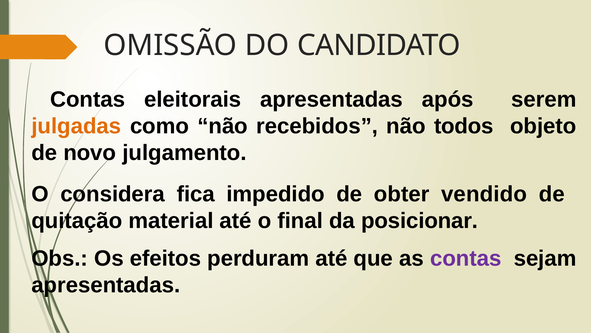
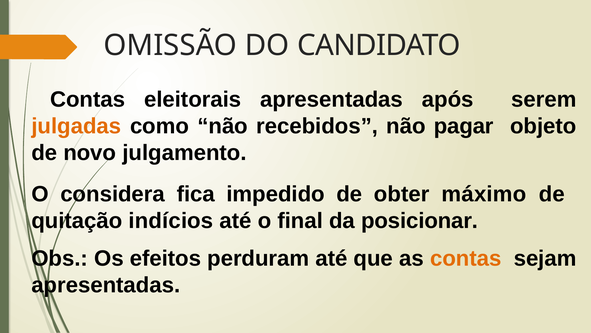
todos: todos -> pagar (464, 126)
vendido: vendido -> máximo (484, 194)
material: material -> indícios (171, 220)
contas colour: purple -> orange (466, 258)
